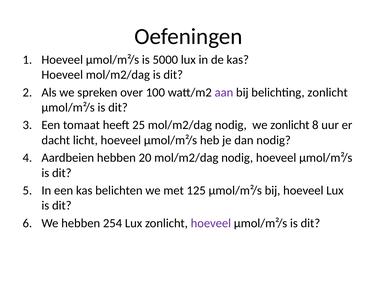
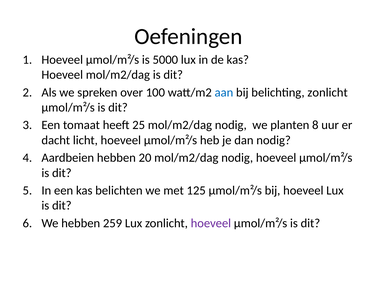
aan colour: purple -> blue (224, 92)
we zonlicht: zonlicht -> planten (290, 125)
254: 254 -> 259 (113, 223)
